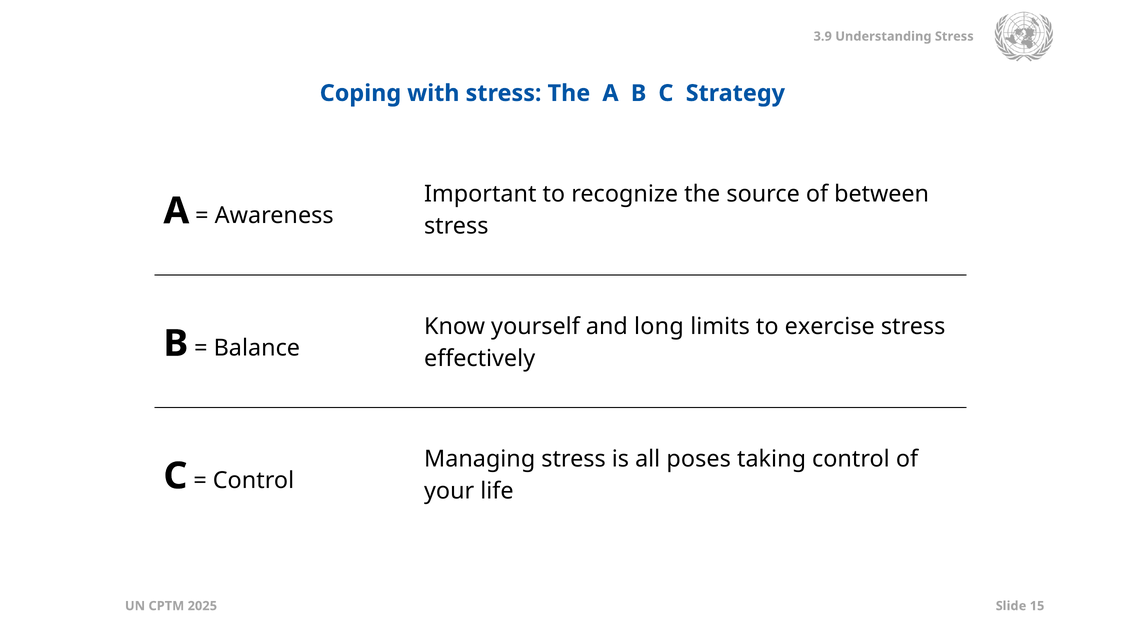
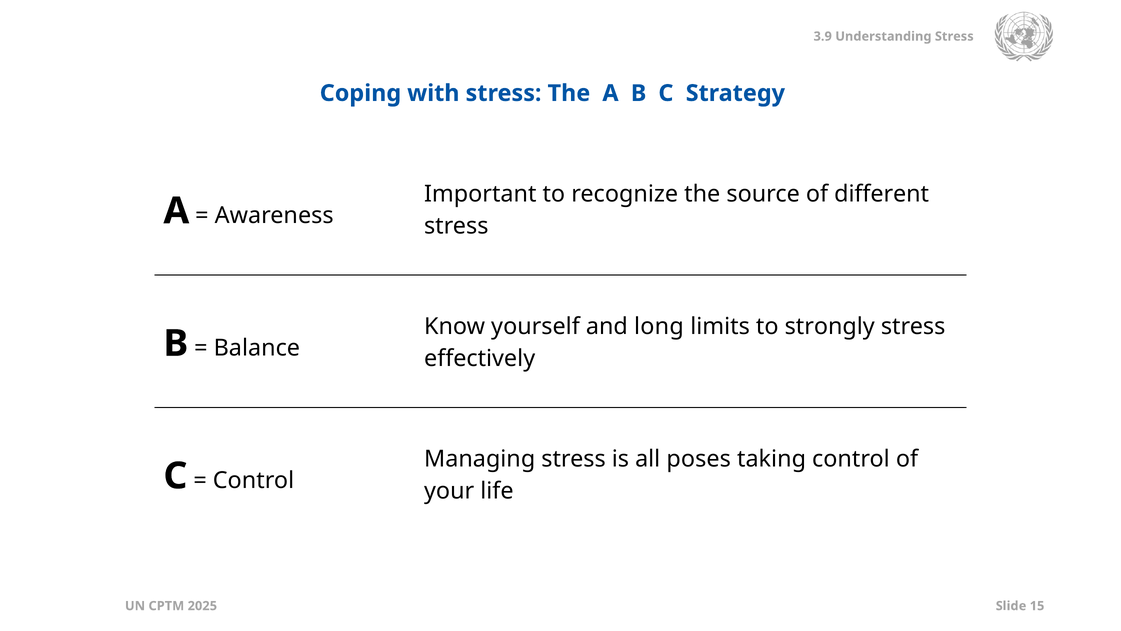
between: between -> different (882, 194)
exercise: exercise -> strongly (830, 327)
